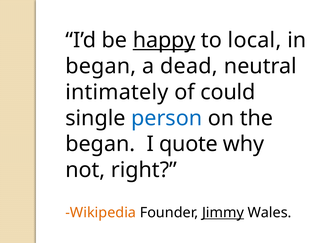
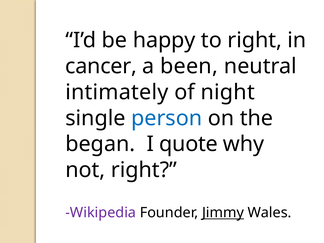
happy underline: present -> none (164, 40)
to local: local -> right (255, 40)
began: began -> cancer (101, 66)
dead: dead -> been (189, 66)
could: could -> night (228, 92)
Wikipedia colour: orange -> purple (101, 213)
